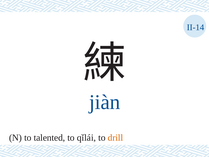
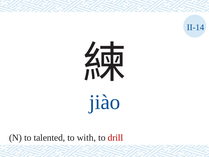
jiàn: jiàn -> jiào (105, 102)
qǐlái: qǐlái -> with (86, 138)
drill colour: orange -> red (115, 138)
